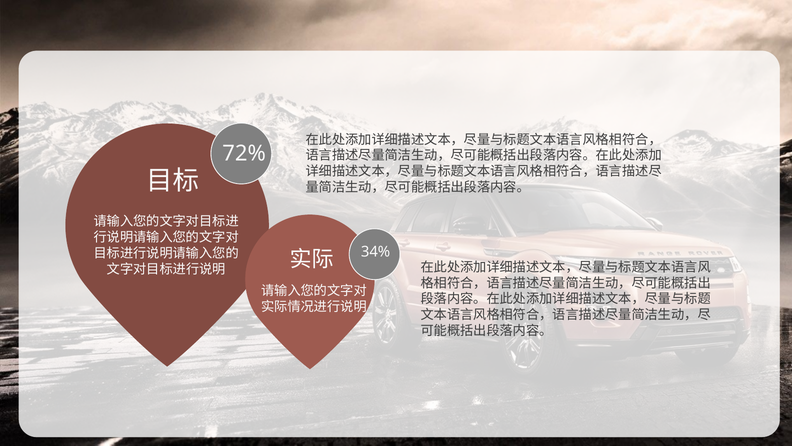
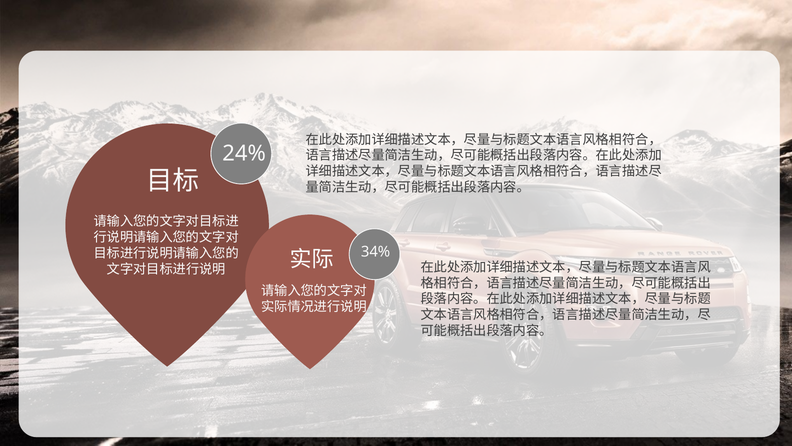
72%: 72% -> 24% (244, 153)
